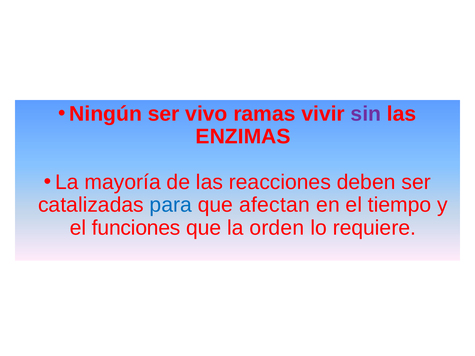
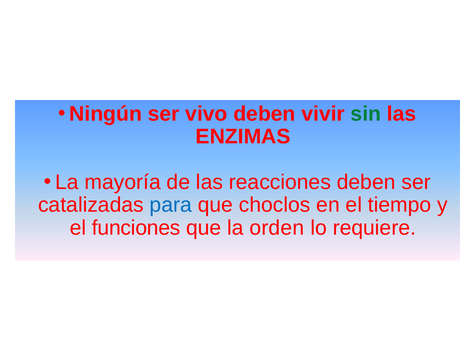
vivo ramas: ramas -> deben (264, 114)
sin colour: purple -> green (366, 114)
afectan: afectan -> choclos (275, 205)
